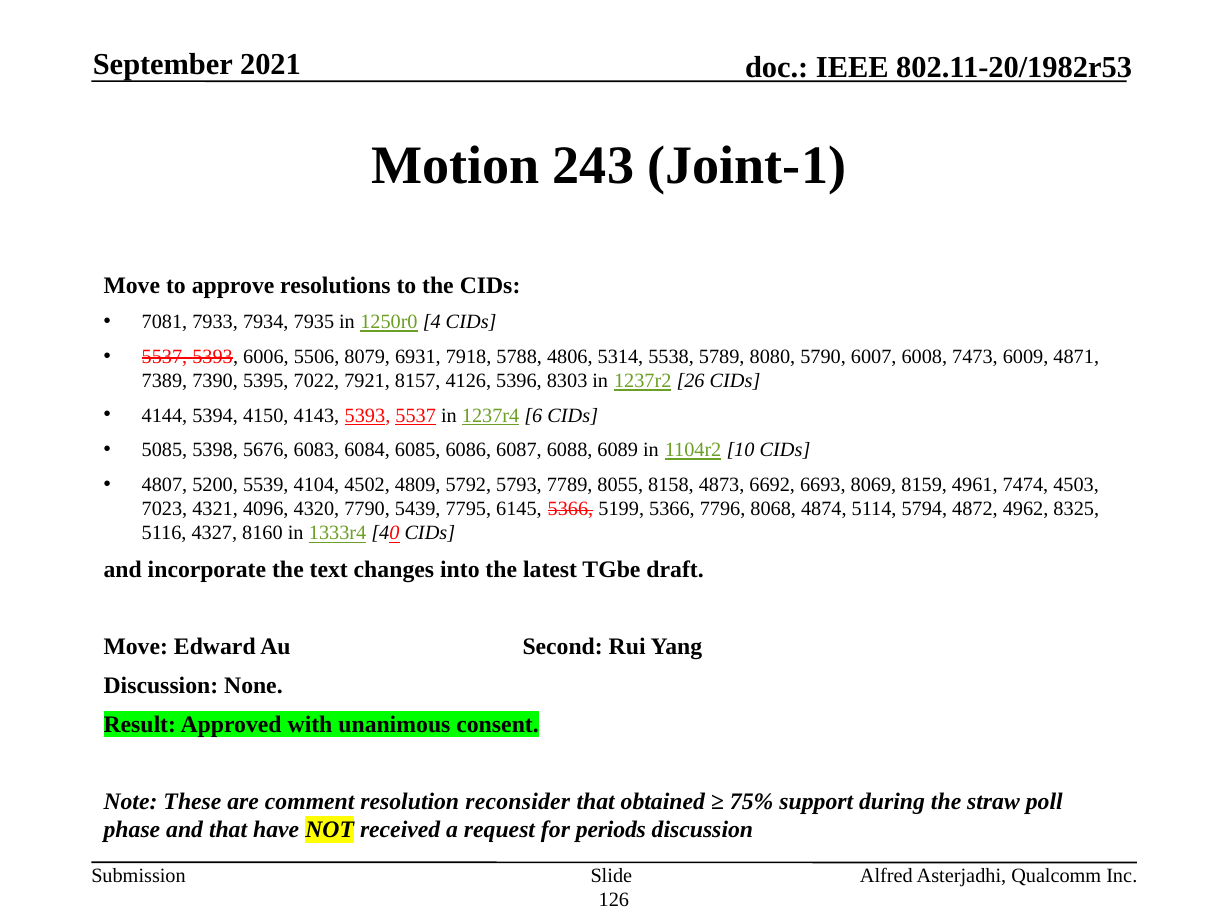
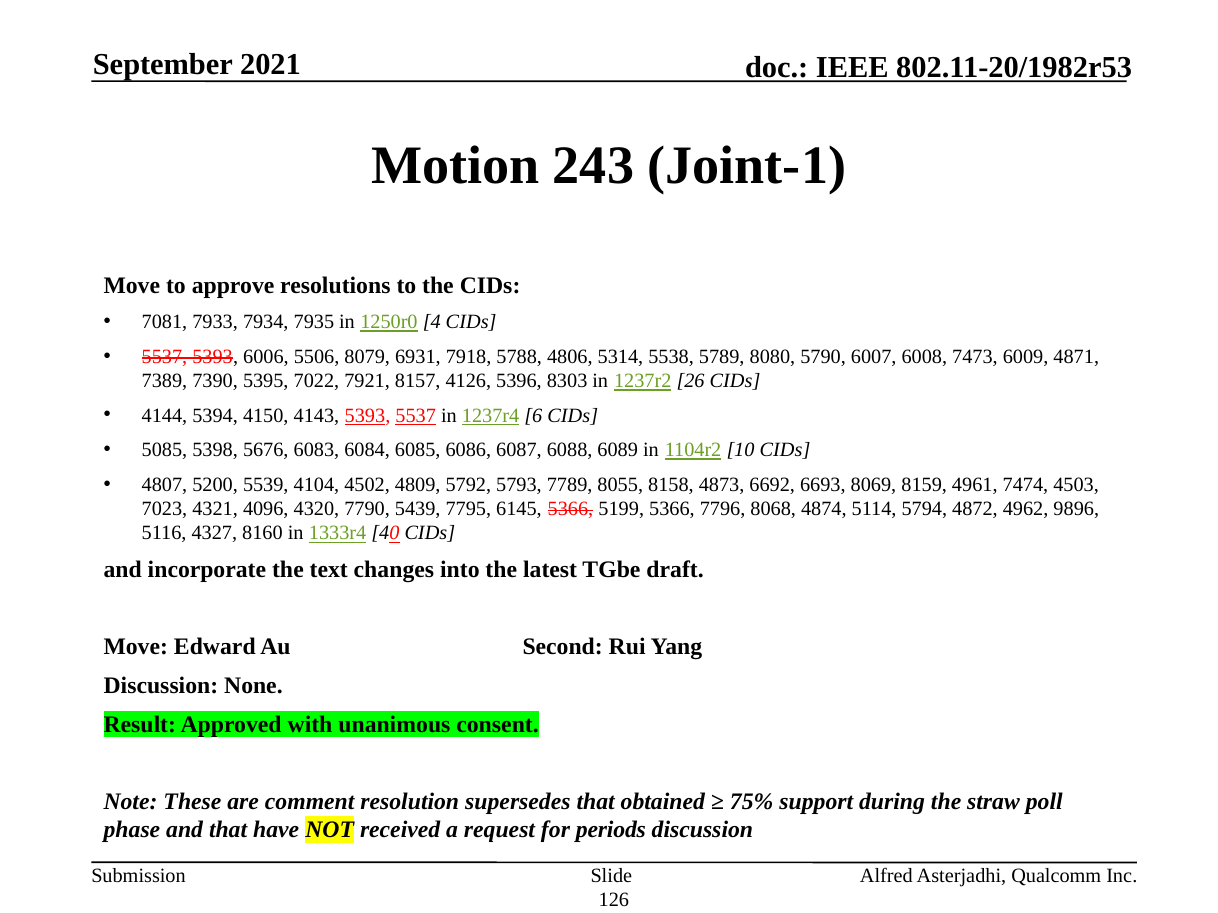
8325: 8325 -> 9896 (1076, 509)
reconsider: reconsider -> supersedes (518, 802)
